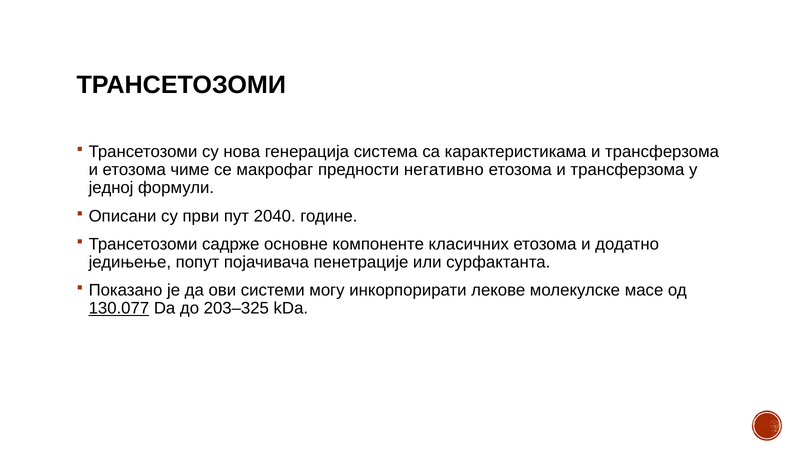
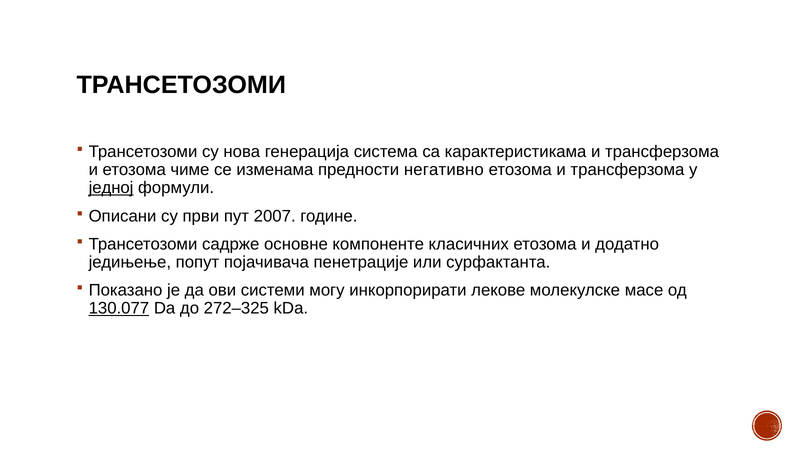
макрофаг: макрофаг -> изменама (275, 170)
једној underline: none -> present (111, 188)
2040: 2040 -> 2007 (275, 216)
203–325: 203–325 -> 272–325 (236, 309)
